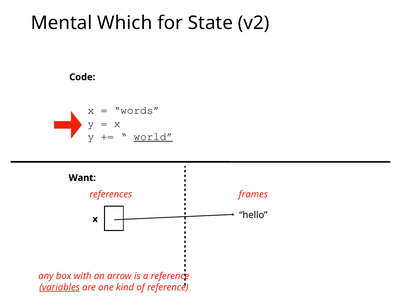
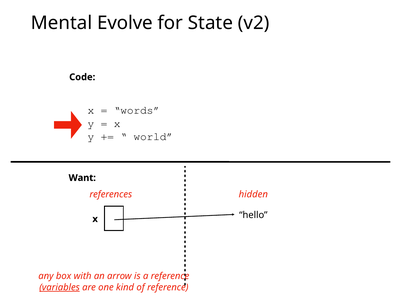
Which: Which -> Evolve (125, 23)
world underline: present -> none (153, 136)
frames: frames -> hidden (253, 194)
